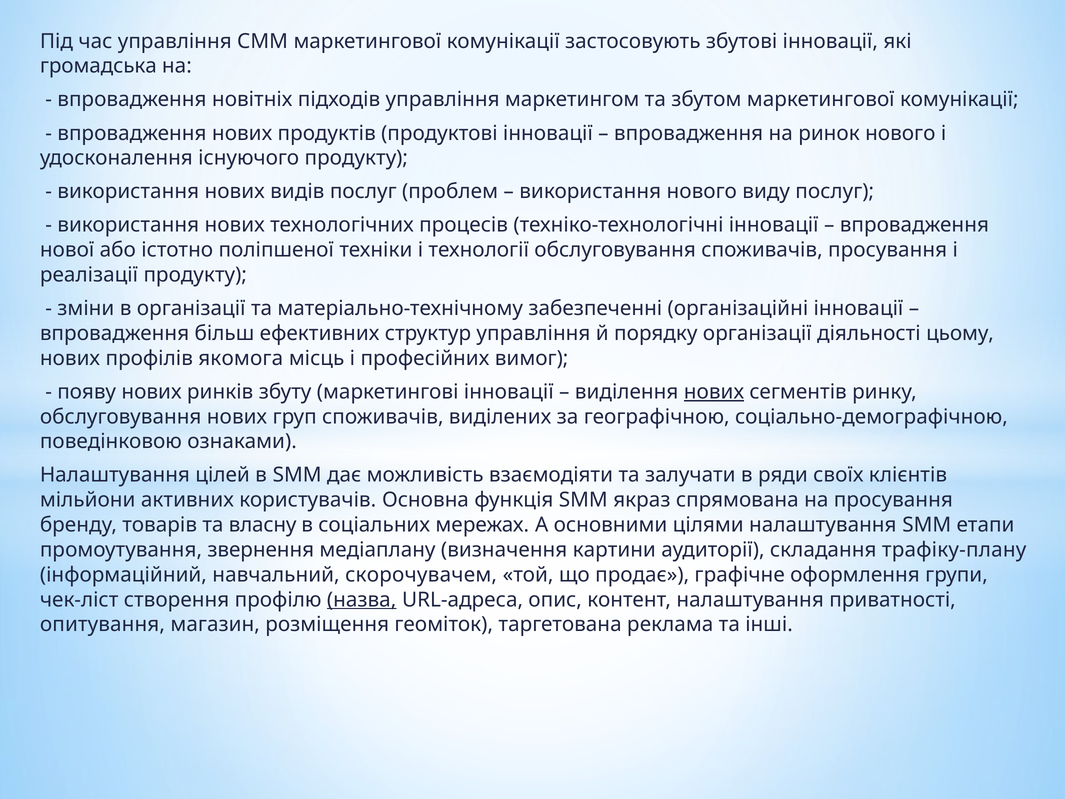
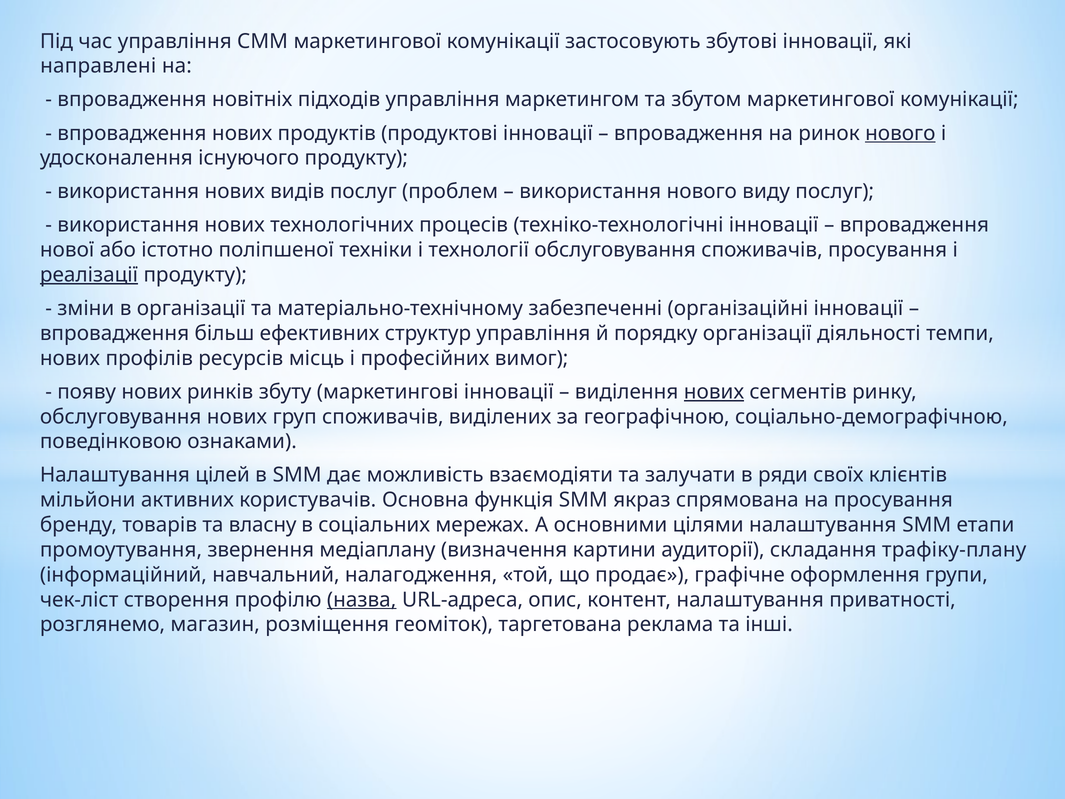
громадська: громадська -> направлені (98, 66)
нового underline: none -> present (900, 133)
реалізації underline: none -> present (89, 275)
цьому: цьому -> темпи (960, 333)
якомога: якомога -> ресурсів (241, 358)
скорочувачем: скорочувачем -> налагодження (421, 575)
опитування: опитування -> розглянемо (103, 624)
